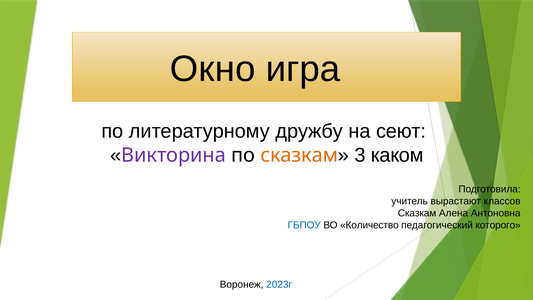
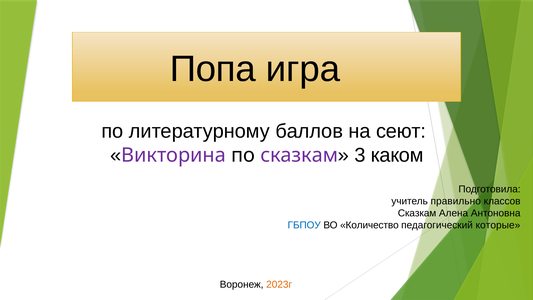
Окно: Окно -> Попа (213, 69)
дружбу: дружбу -> баллов (309, 131)
сказкам colour: orange -> purple (299, 155)
вырастают: вырастают -> правильно (456, 201)
которого: которого -> которые (498, 225)
2023г colour: blue -> orange (279, 284)
